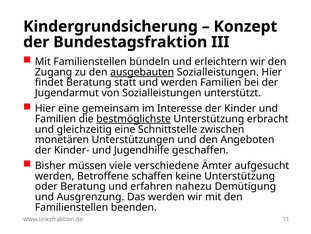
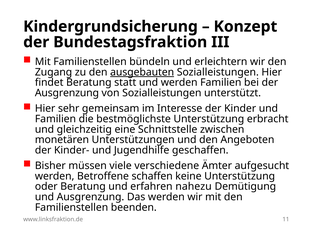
Jugendarmut: Jugendarmut -> Ausgrenzung (67, 93)
Hier eine: eine -> sehr (69, 108)
bestmöglichste underline: present -> none (134, 119)
